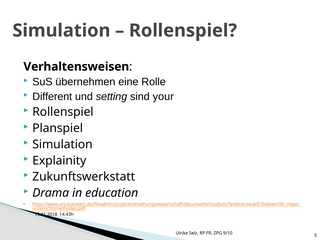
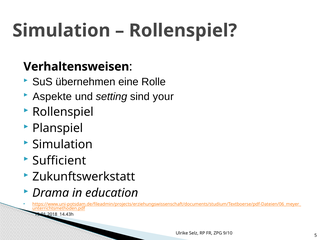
Different: Different -> Aspekte (52, 97)
Explainity: Explainity -> Sufficient (59, 161)
